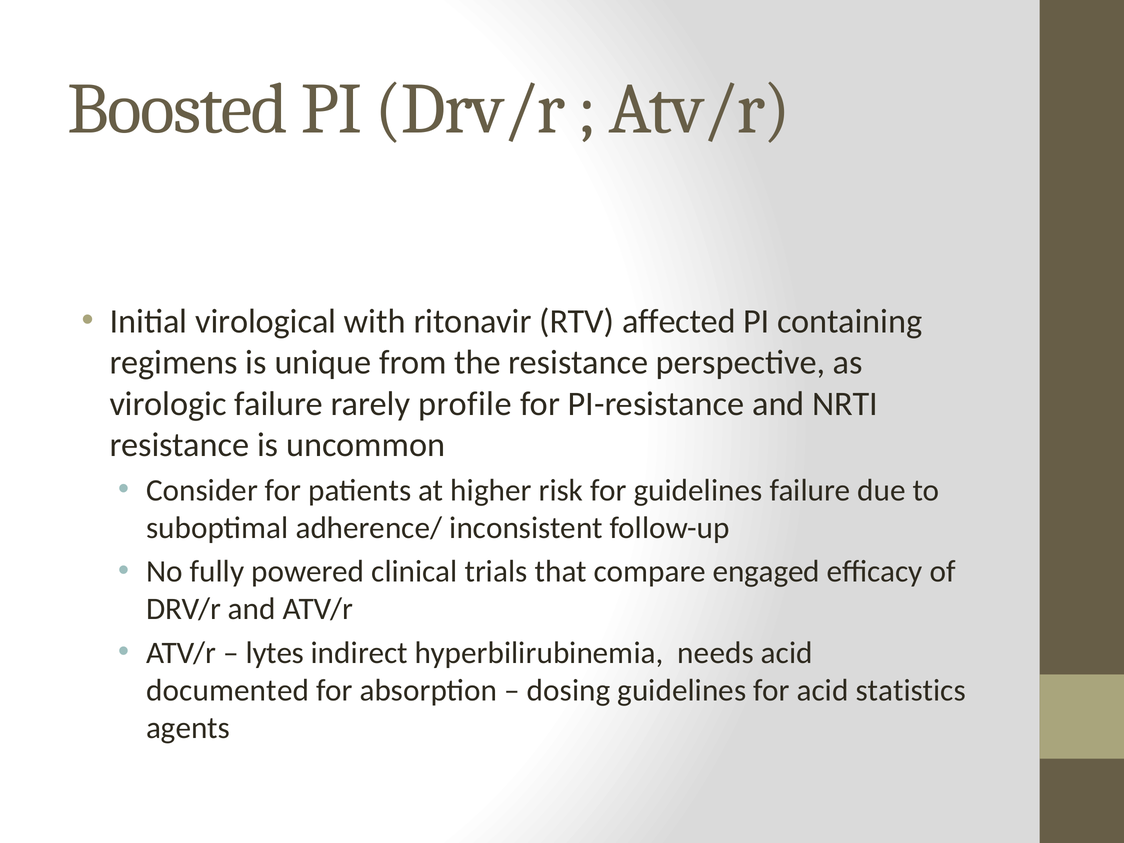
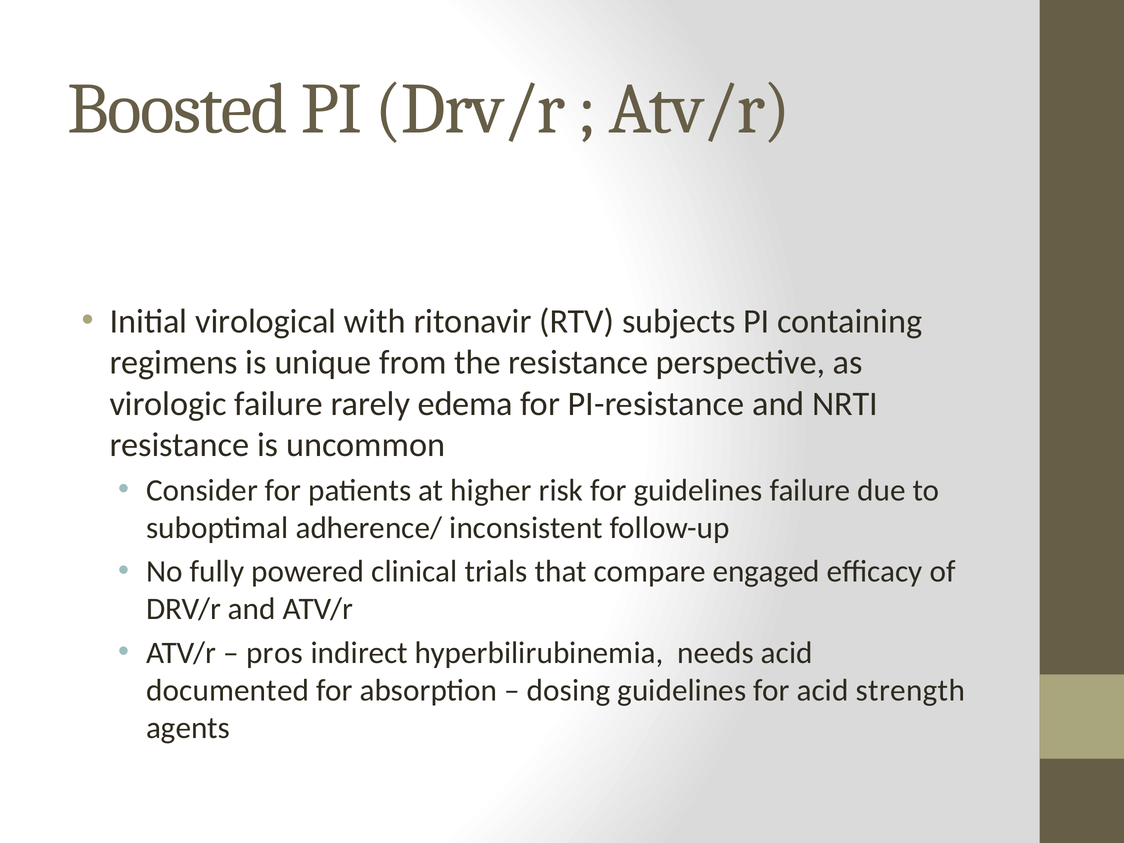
affected: affected -> subjects (679, 321)
profile: profile -> edema (465, 404)
lytes: lytes -> pros (275, 653)
statistics: statistics -> strength (911, 690)
